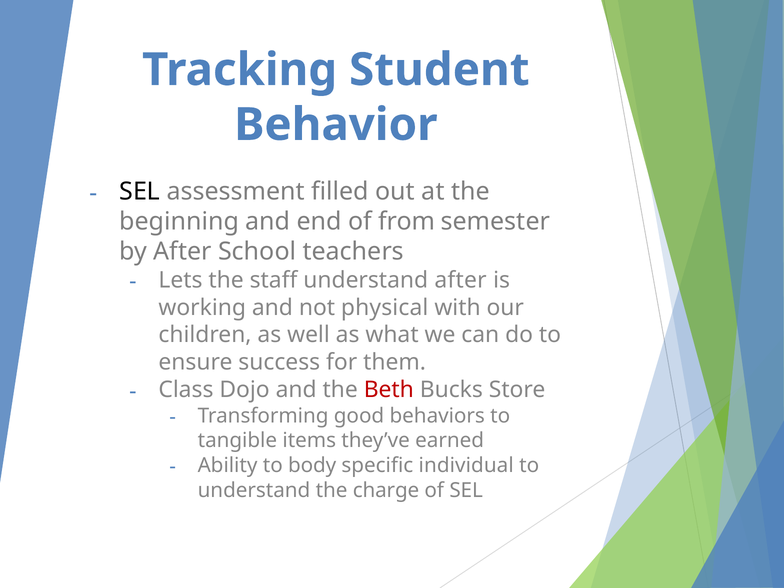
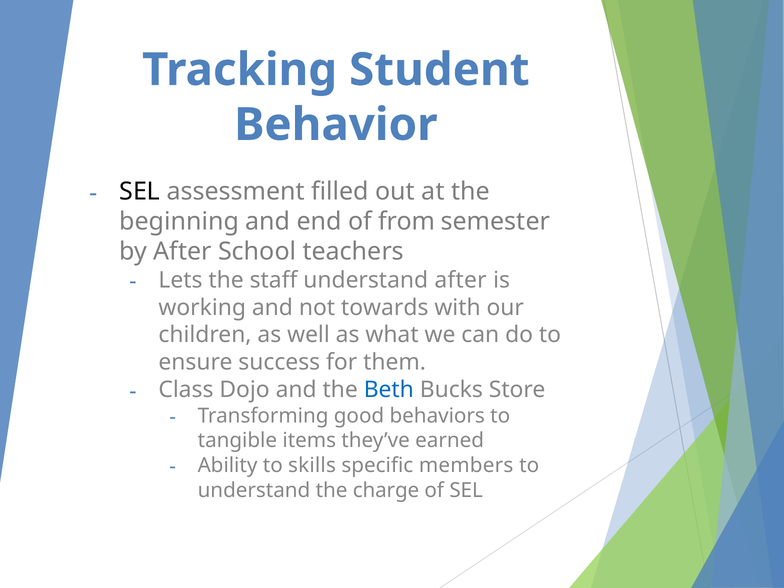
physical: physical -> towards (385, 308)
Beth colour: red -> blue (389, 390)
body: body -> skills (312, 465)
individual: individual -> members (466, 465)
